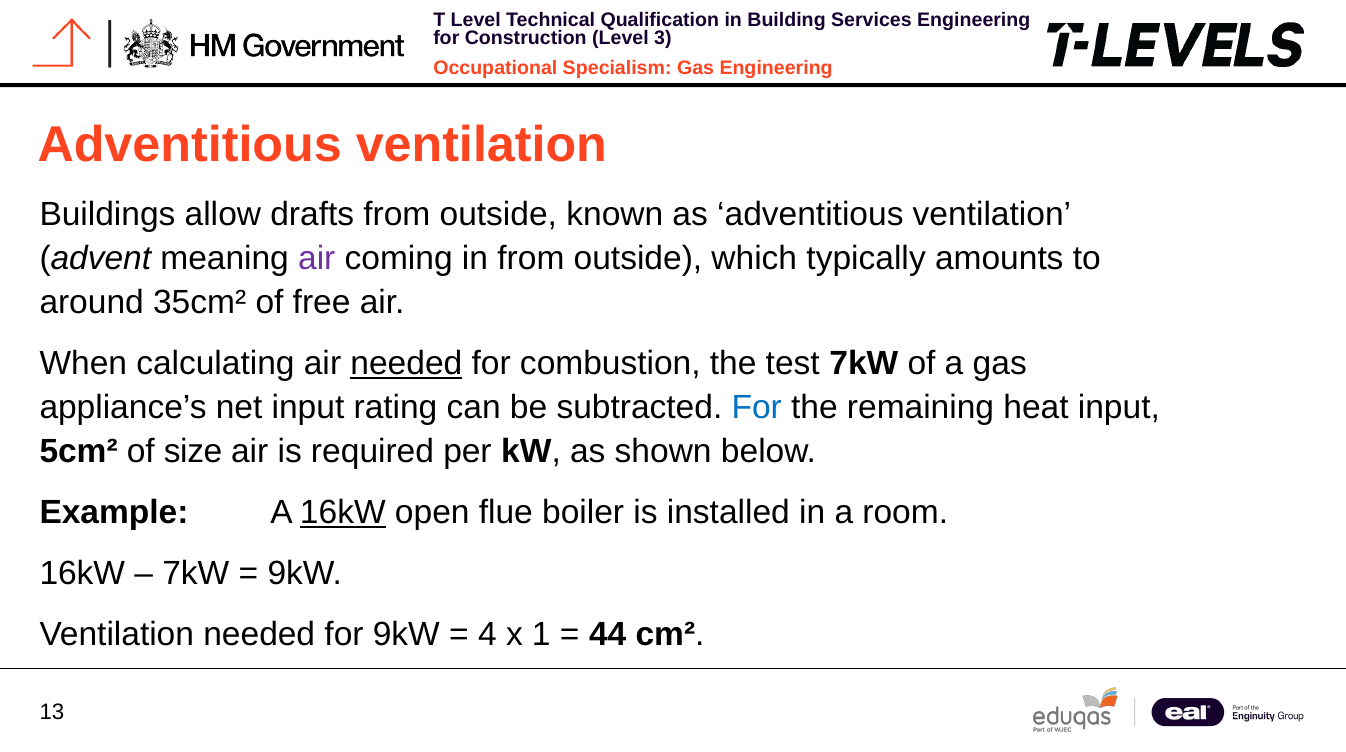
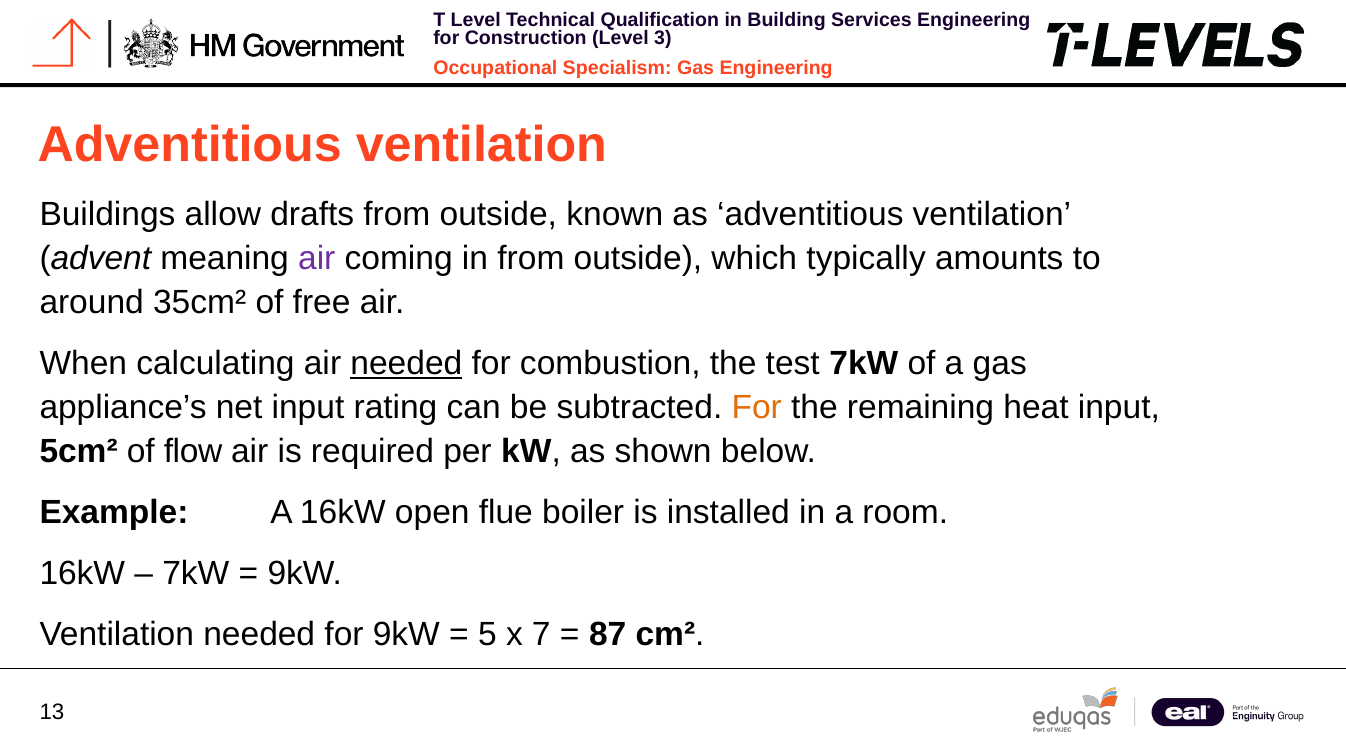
For colour: blue -> orange (757, 408)
size: size -> flow (193, 452)
16kW underline: present -> none (343, 513)
4: 4 -> 5 (487, 635)
1: 1 -> 7 (541, 635)
44: 44 -> 87 (608, 635)
